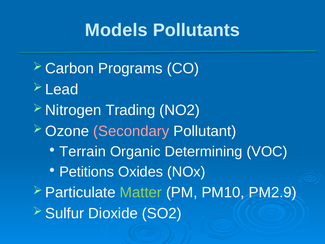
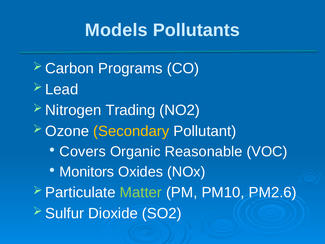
Secondary colour: pink -> yellow (131, 131)
Terrain: Terrain -> Covers (83, 152)
Determining: Determining -> Reasonable (204, 152)
Petitions: Petitions -> Monitors (87, 172)
PM2.9: PM2.9 -> PM2.6 (273, 192)
